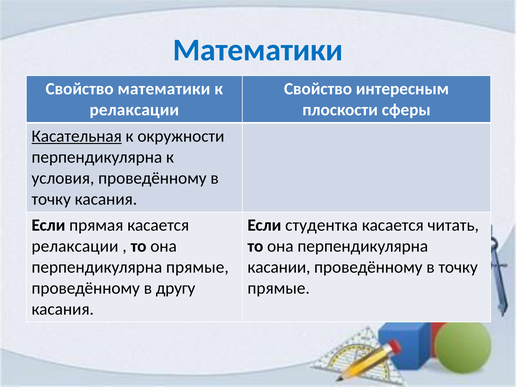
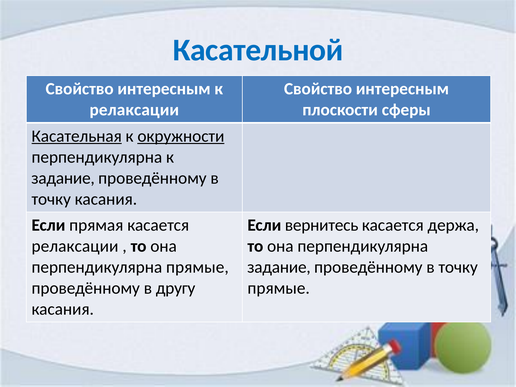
Математики: Математики -> Касательной (258, 50)
математики: математики -> интересным (164, 89)
окружности underline: none -> present (181, 136)
условия: условия -> задание (63, 178)
студентка: студентка -> вернитесь (322, 225)
читать: читать -> держа (453, 225)
касании: касании -> задание (279, 267)
